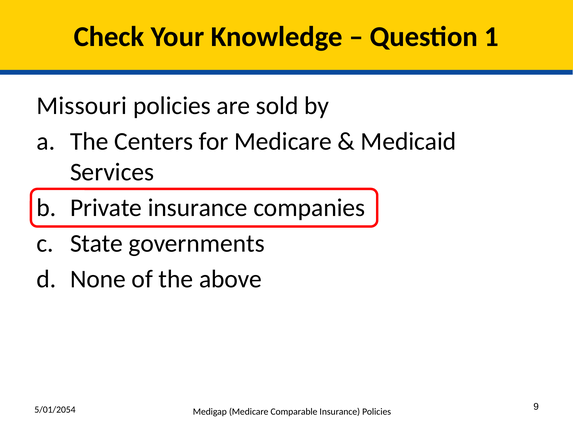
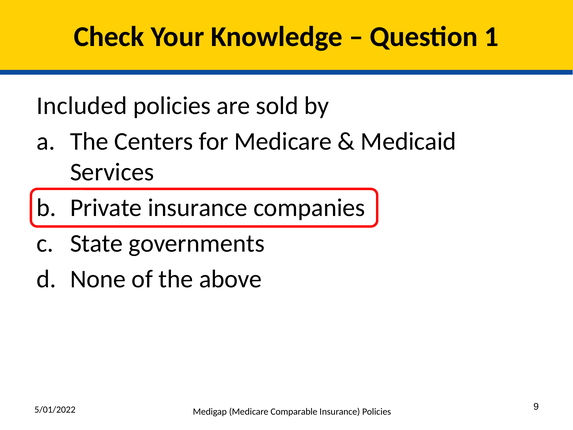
Missouri: Missouri -> Included (82, 106)
5/01/2054: 5/01/2054 -> 5/01/2022 (55, 409)
